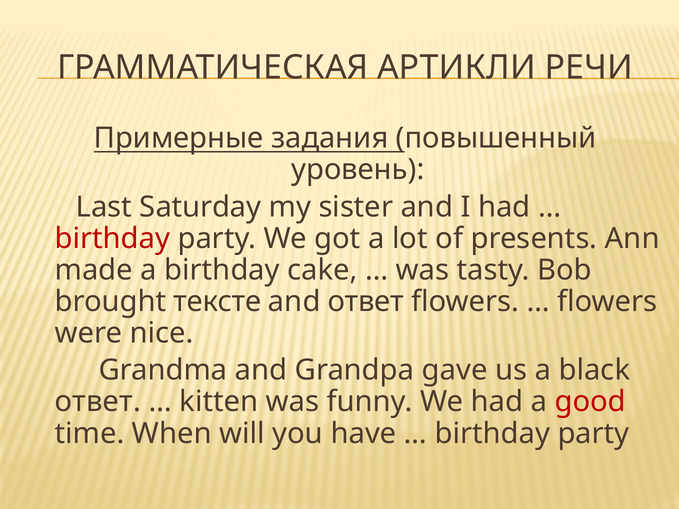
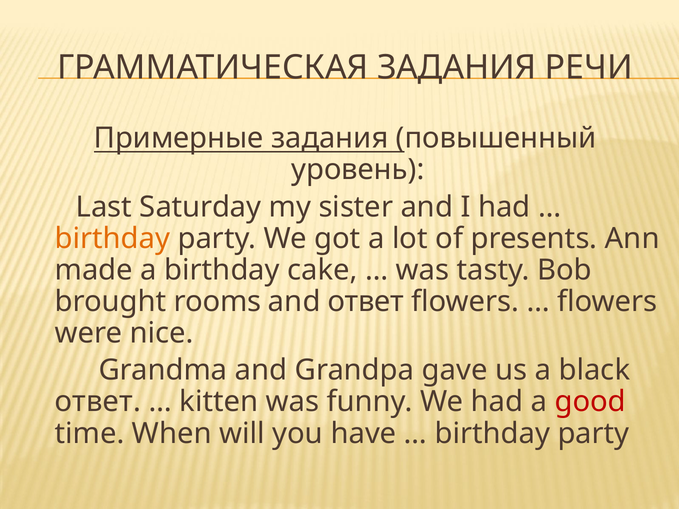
ГРАММАТИЧЕСКАЯ АРТИКЛИ: АРТИКЛИ -> ЗАДАНИЯ (457, 67)
birthday colour: red -> orange (112, 239)
тексте: тексте -> rooms (217, 302)
